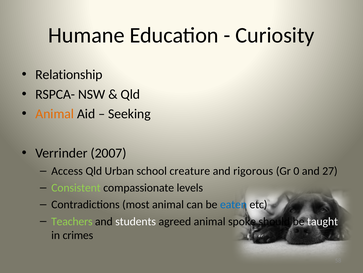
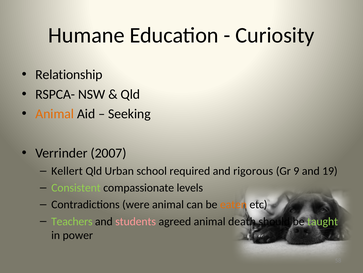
Access: Access -> Kellert (67, 171)
creature: creature -> required (190, 171)
0: 0 -> 9 (296, 171)
27: 27 -> 19 (330, 171)
most: most -> were (136, 204)
eaten colour: blue -> orange (233, 204)
students colour: white -> pink (136, 221)
spoke: spoke -> death (242, 221)
taught colour: white -> light green (323, 221)
crimes: crimes -> power (78, 235)
